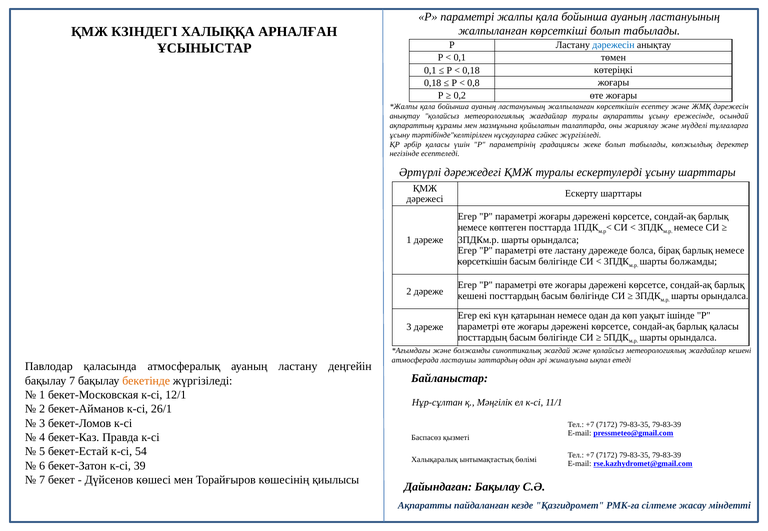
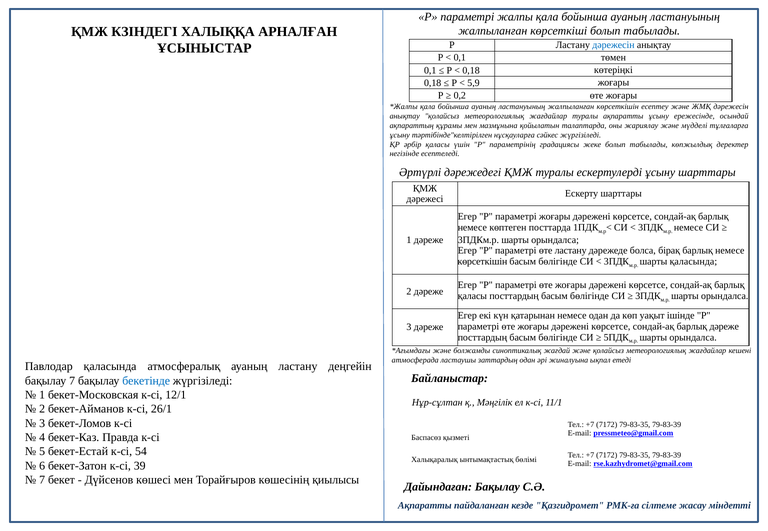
0,8: 0,8 -> 5,9 (473, 83)
шарты болжамды: болжамды -> қаласында (693, 262)
кешені: кешені -> қаласы (472, 296)
барлық қаласы: қаласы -> дәреже (724, 327)
бекетінде colour: orange -> blue (146, 381)
